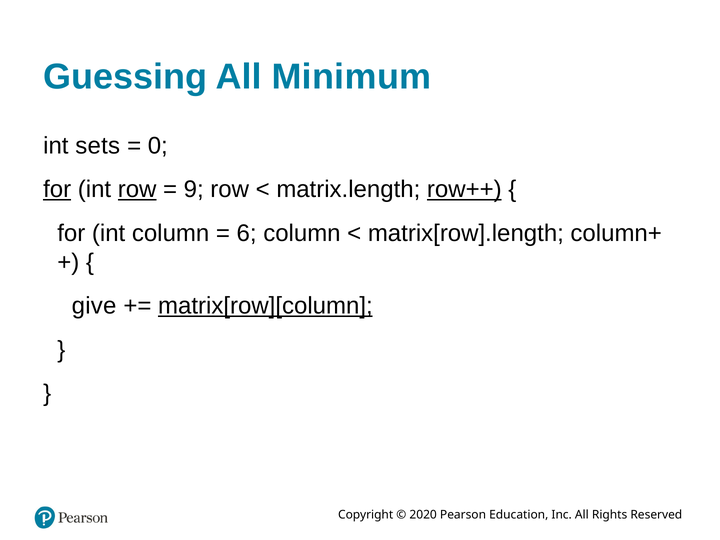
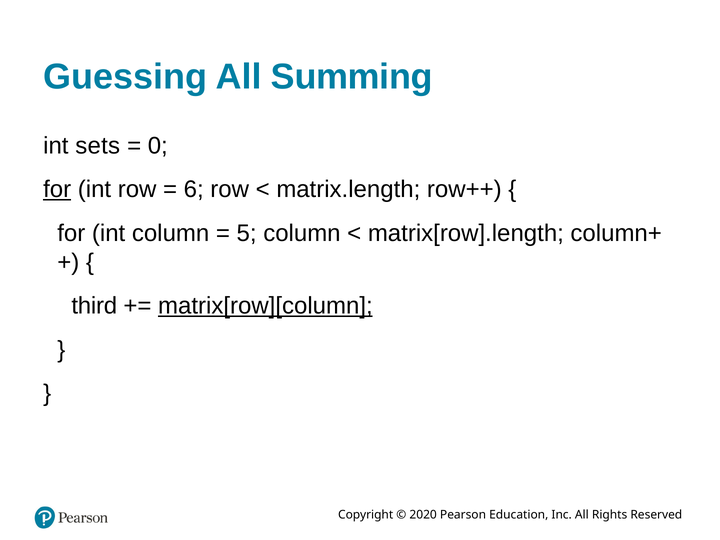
Minimum: Minimum -> Summing (352, 77)
row underline: present -> none (137, 190)
9: 9 -> 6 (194, 190)
row++ underline: present -> none (464, 190)
6: 6 -> 5 (247, 233)
give: give -> third (94, 306)
